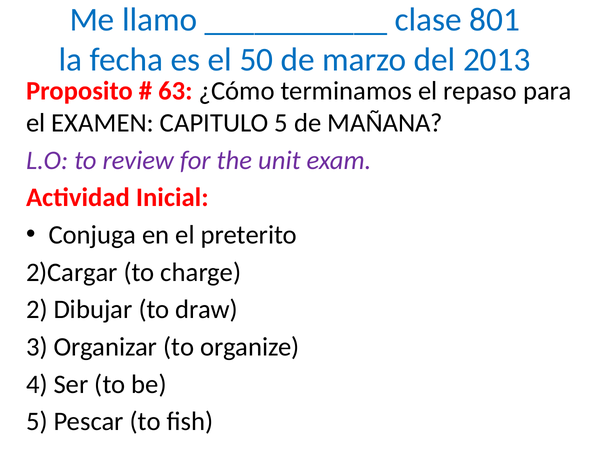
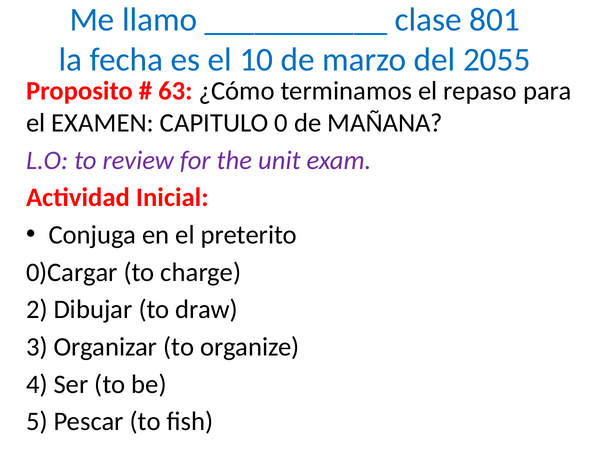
50: 50 -> 10 (256, 60)
2013: 2013 -> 2055 (497, 60)
CAPITULO 5: 5 -> 0 (281, 123)
2)Cargar: 2)Cargar -> 0)Cargar (72, 272)
